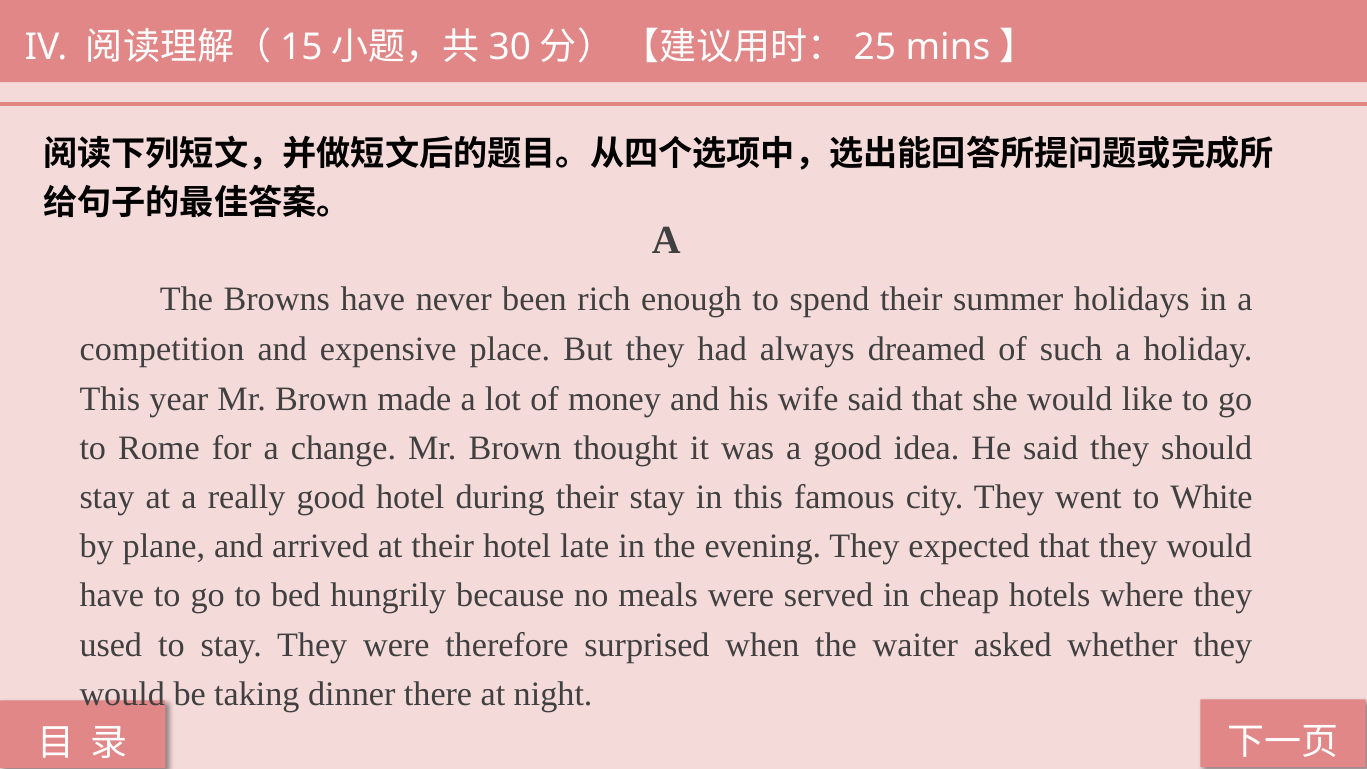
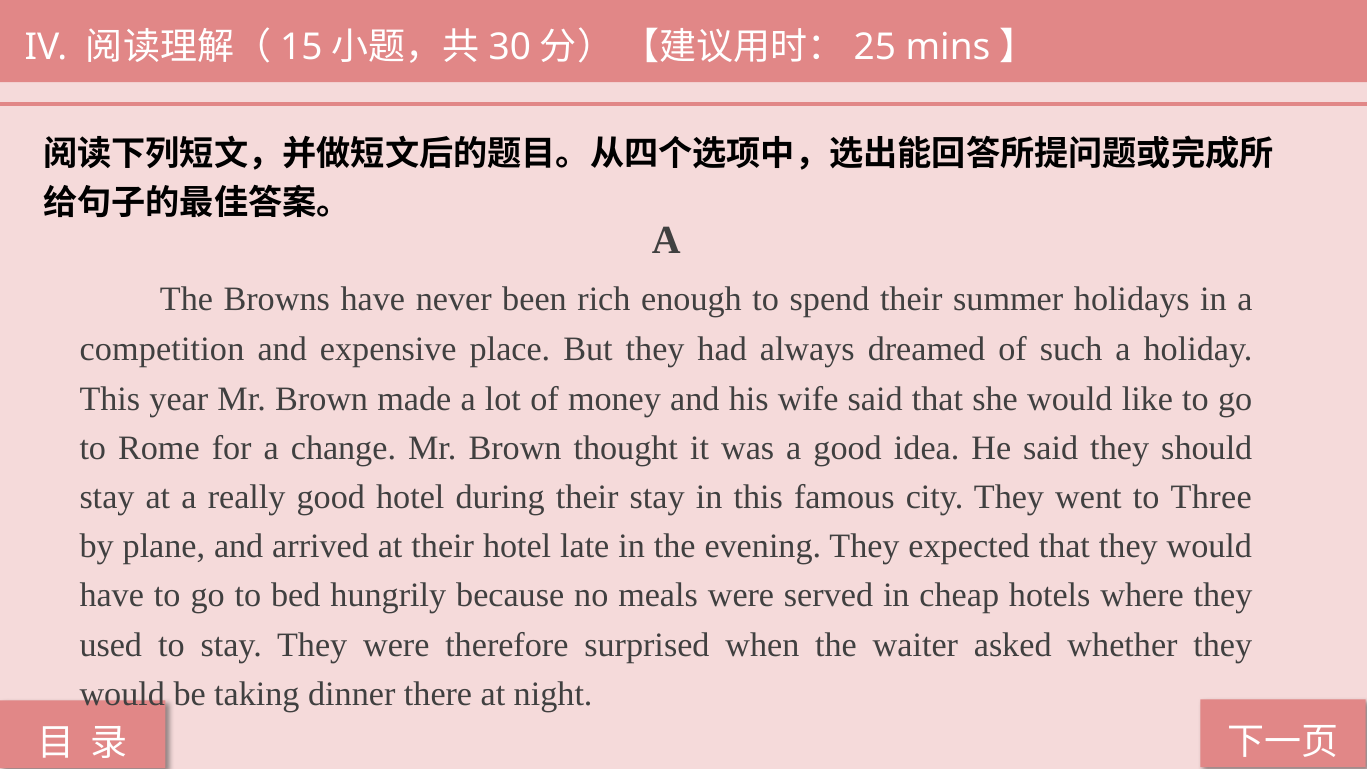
White: White -> Three (1211, 497)
